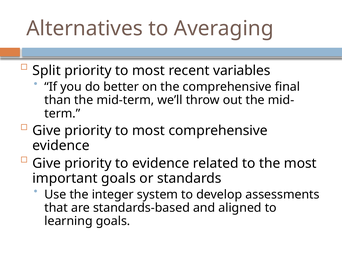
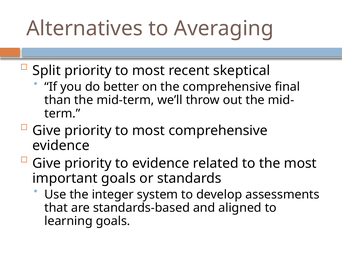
variables: variables -> skeptical (242, 71)
